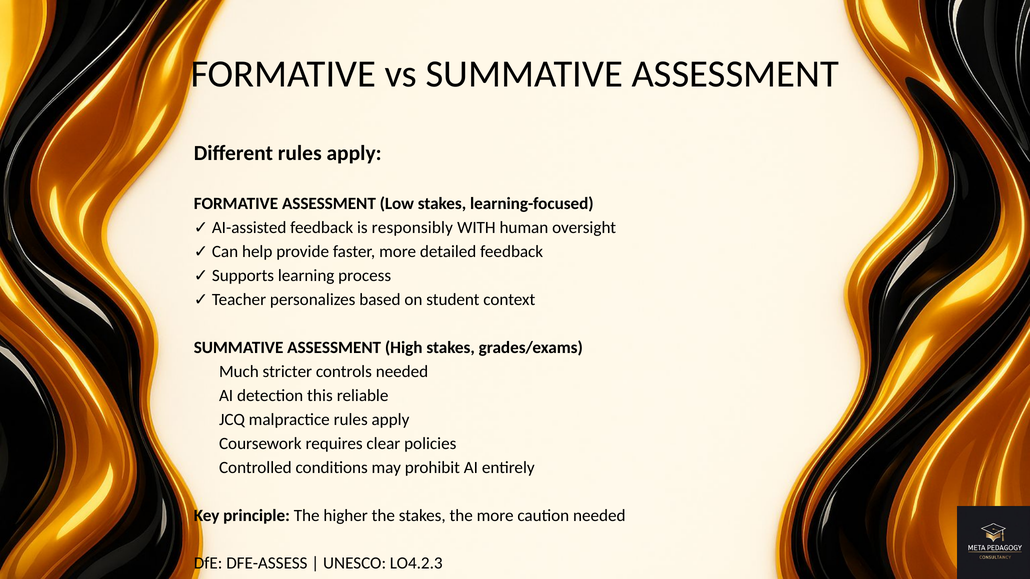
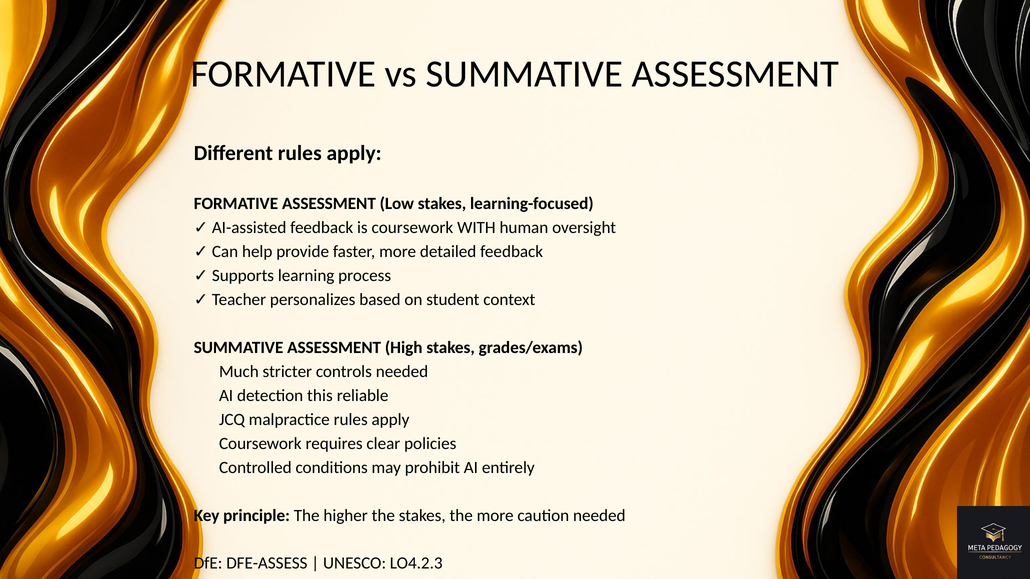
responsibly: responsibly -> coursework (412, 228)
